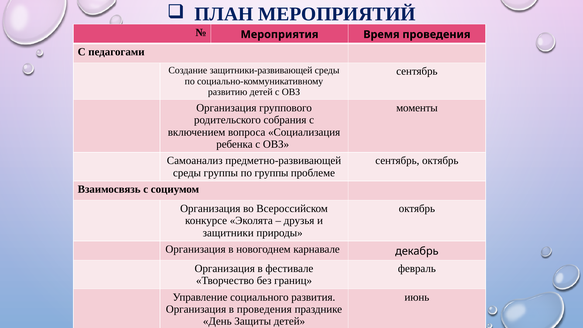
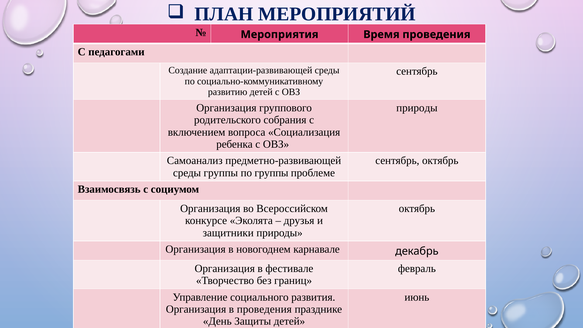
защитники-развивающей: защитники-развивающей -> адаптации-развивающей (261, 70)
моменты: моменты -> природы (417, 108)
